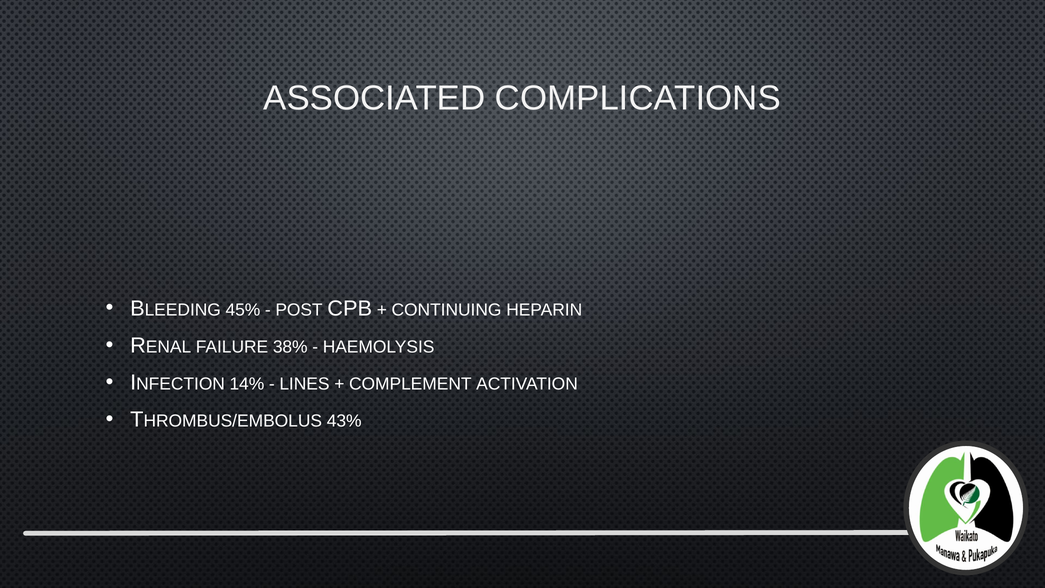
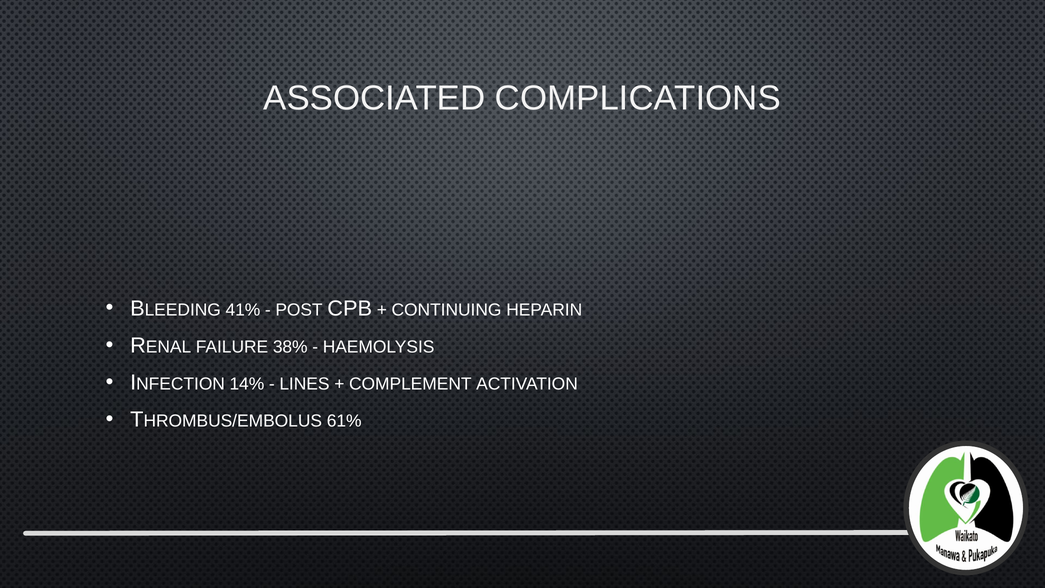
45%: 45% -> 41% (243, 310)
43%: 43% -> 61% (344, 421)
